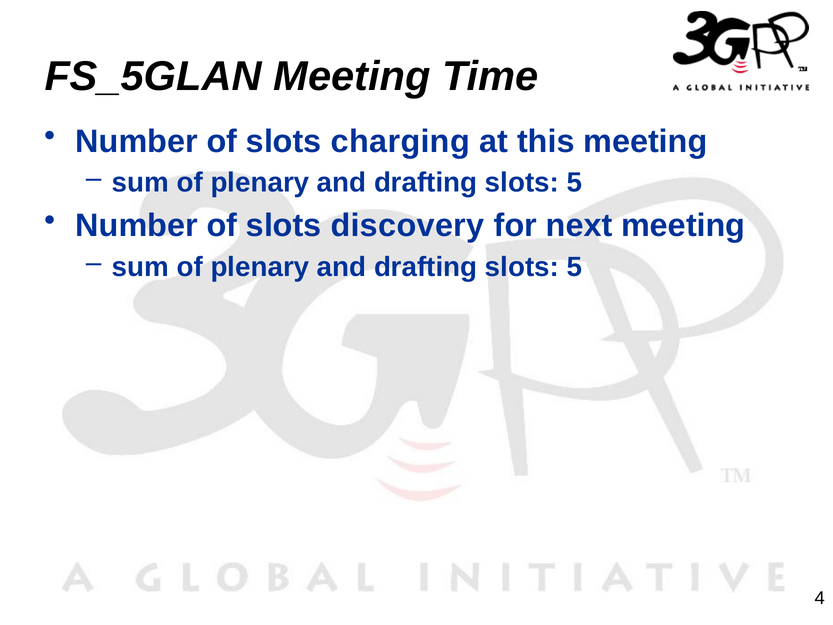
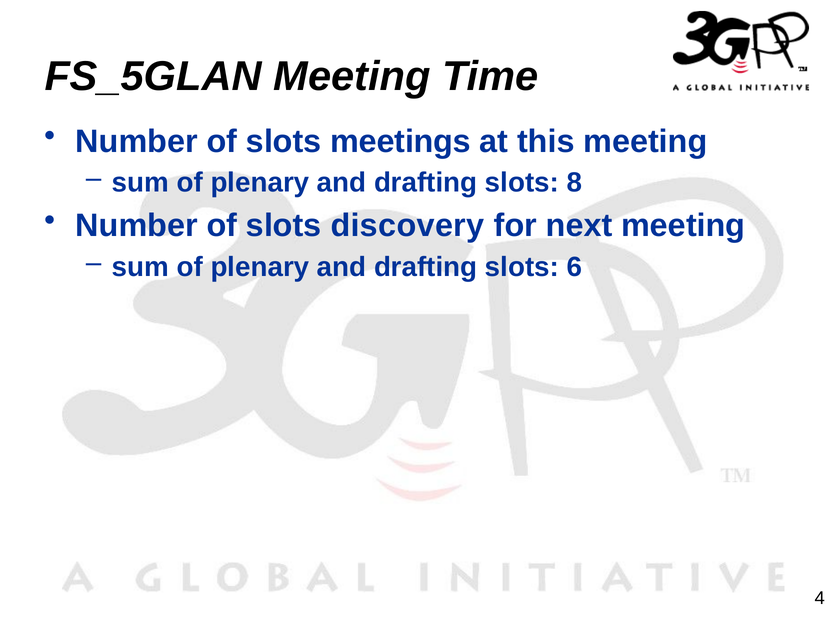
charging: charging -> meetings (401, 141)
5: 5 -> 8 (574, 183)
5: 5 -> 6 (574, 267)
